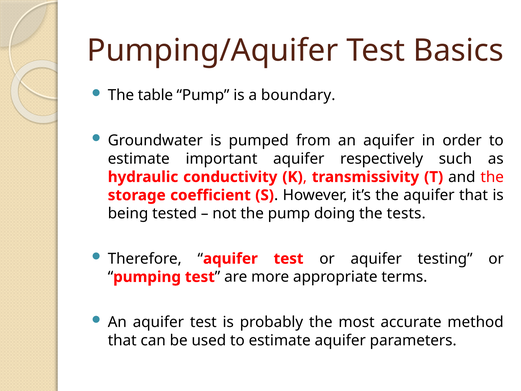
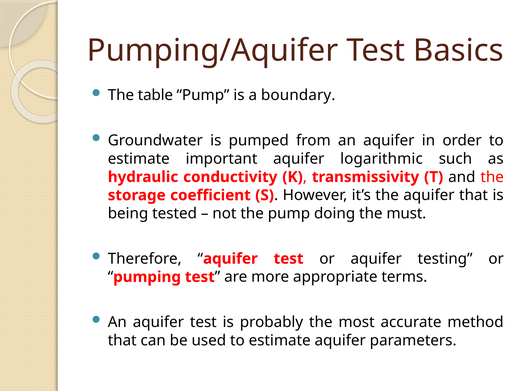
respectively: respectively -> logarithmic (382, 159)
tests: tests -> must (406, 213)
